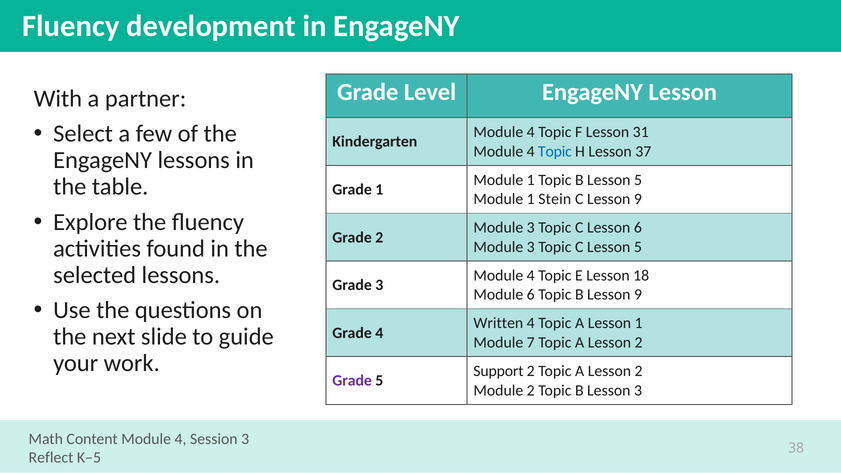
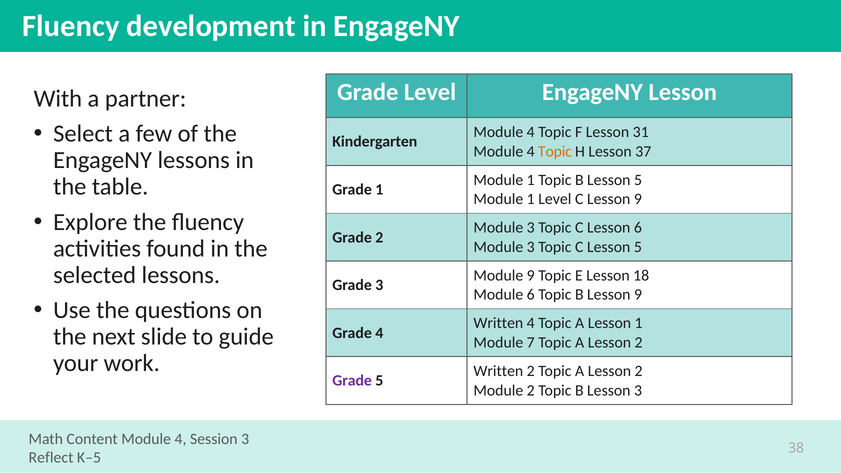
Topic colour: blue -> orange (555, 151)
1 Stein: Stein -> Level (555, 199)
4: 4 -> 9 (531, 276)
Support: Support -> Written (498, 371)
